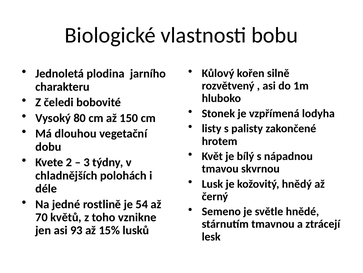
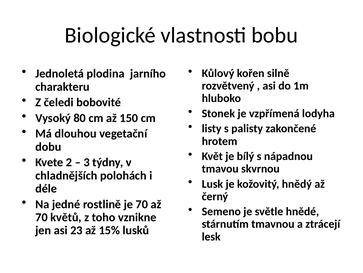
je 54: 54 -> 70 (142, 204)
93: 93 -> 23 (76, 230)
